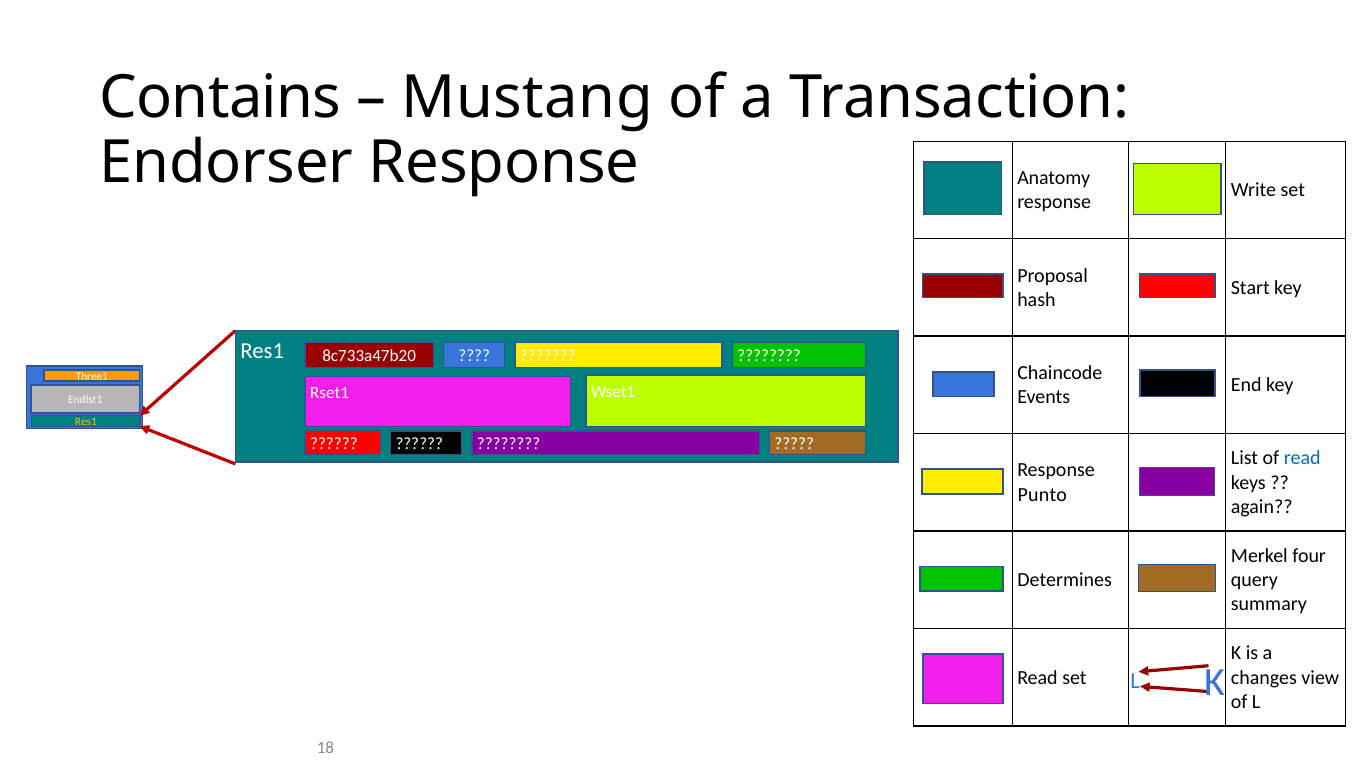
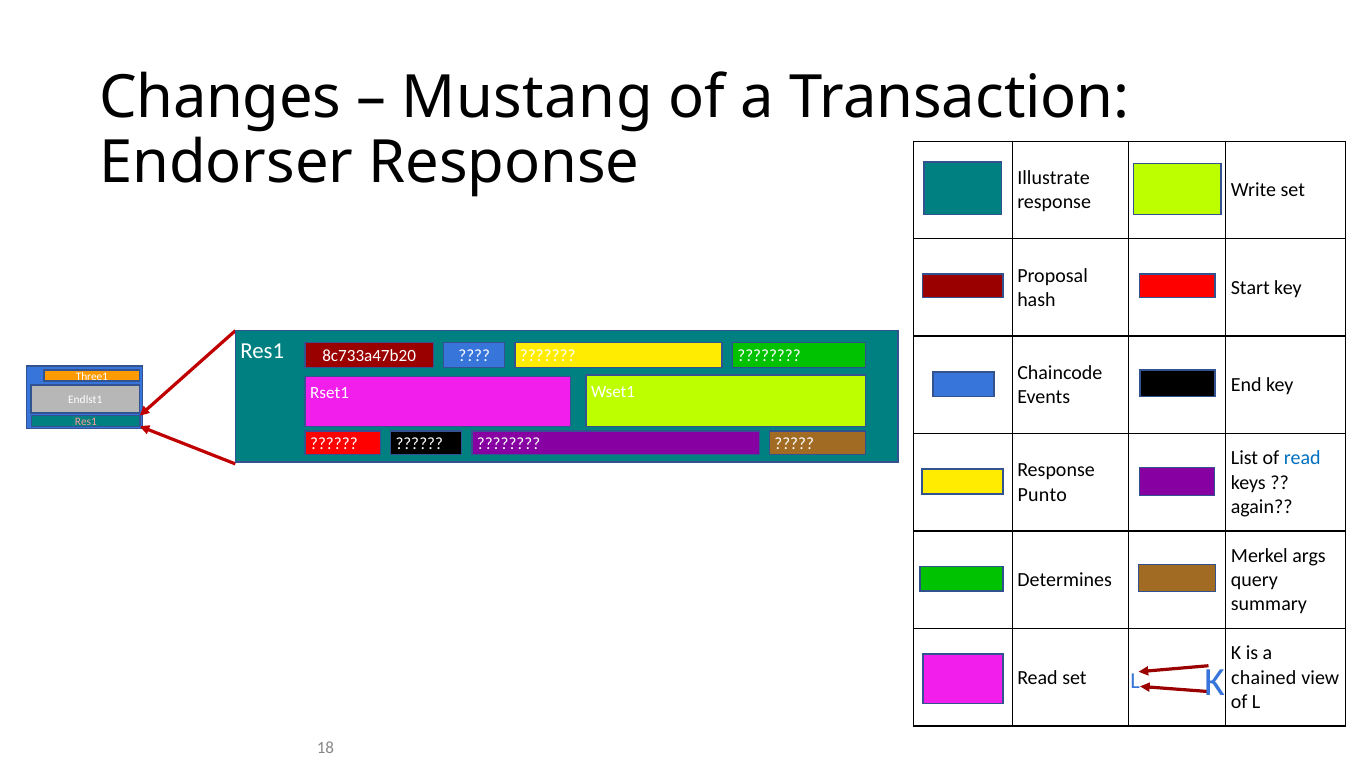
Contains: Contains -> Changes (220, 98)
Anatomy: Anatomy -> Illustrate (1054, 178)
Res1 colour: yellow -> pink (86, 422)
four: four -> args (1309, 555)
changes: changes -> chained (1264, 677)
